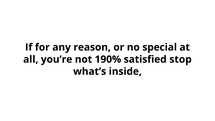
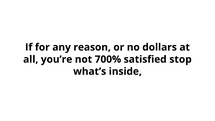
special: special -> dollars (160, 47)
190%: 190% -> 700% (108, 59)
